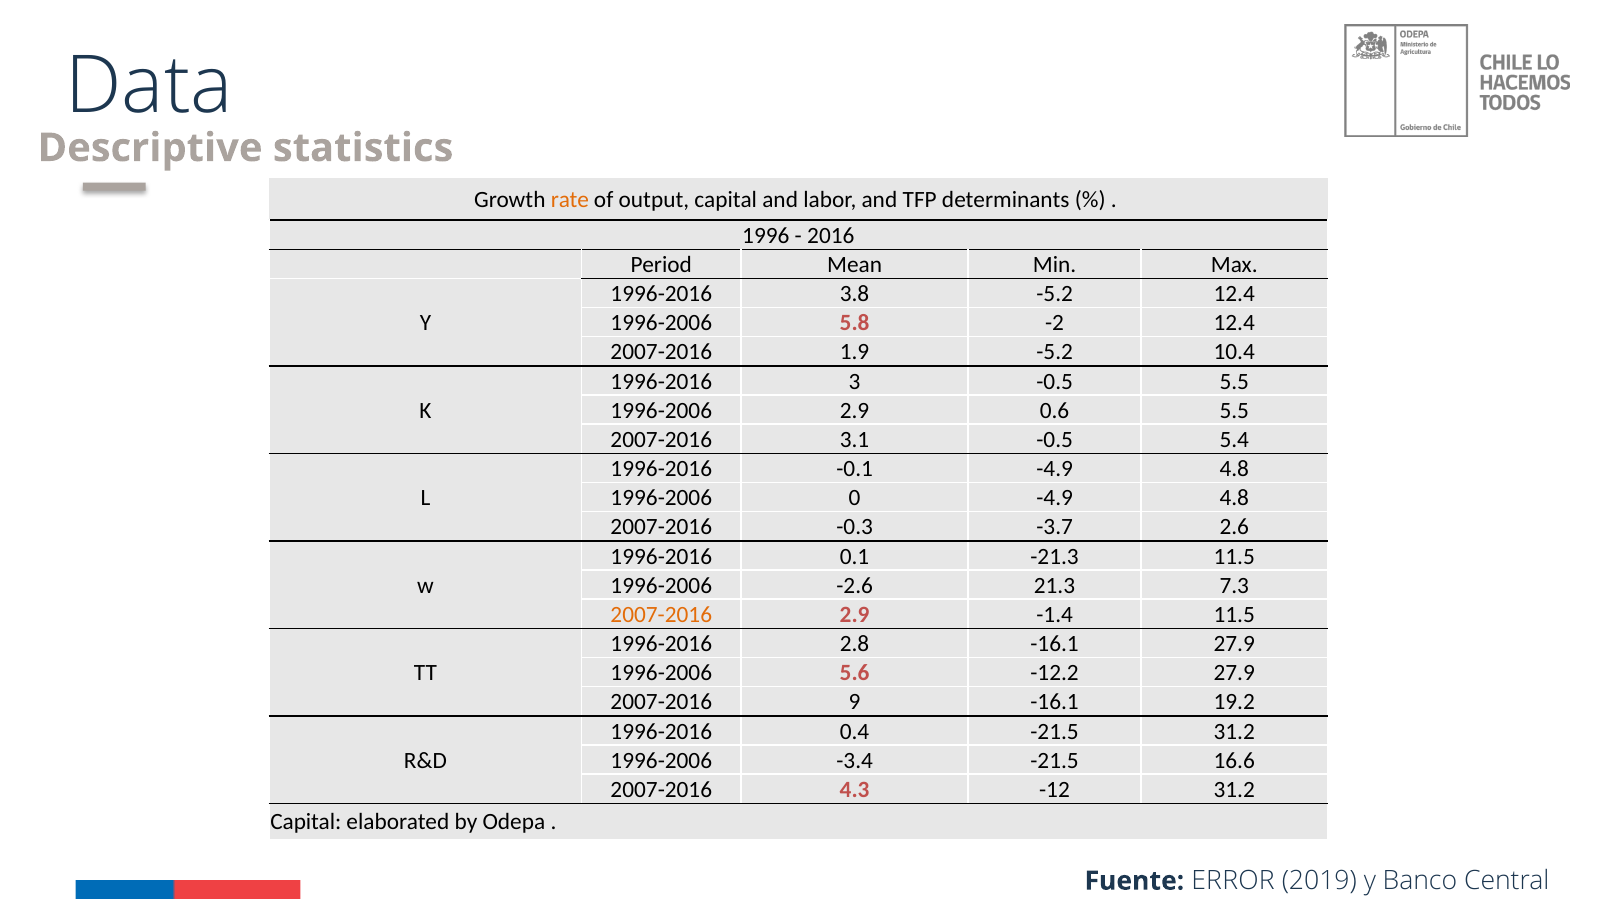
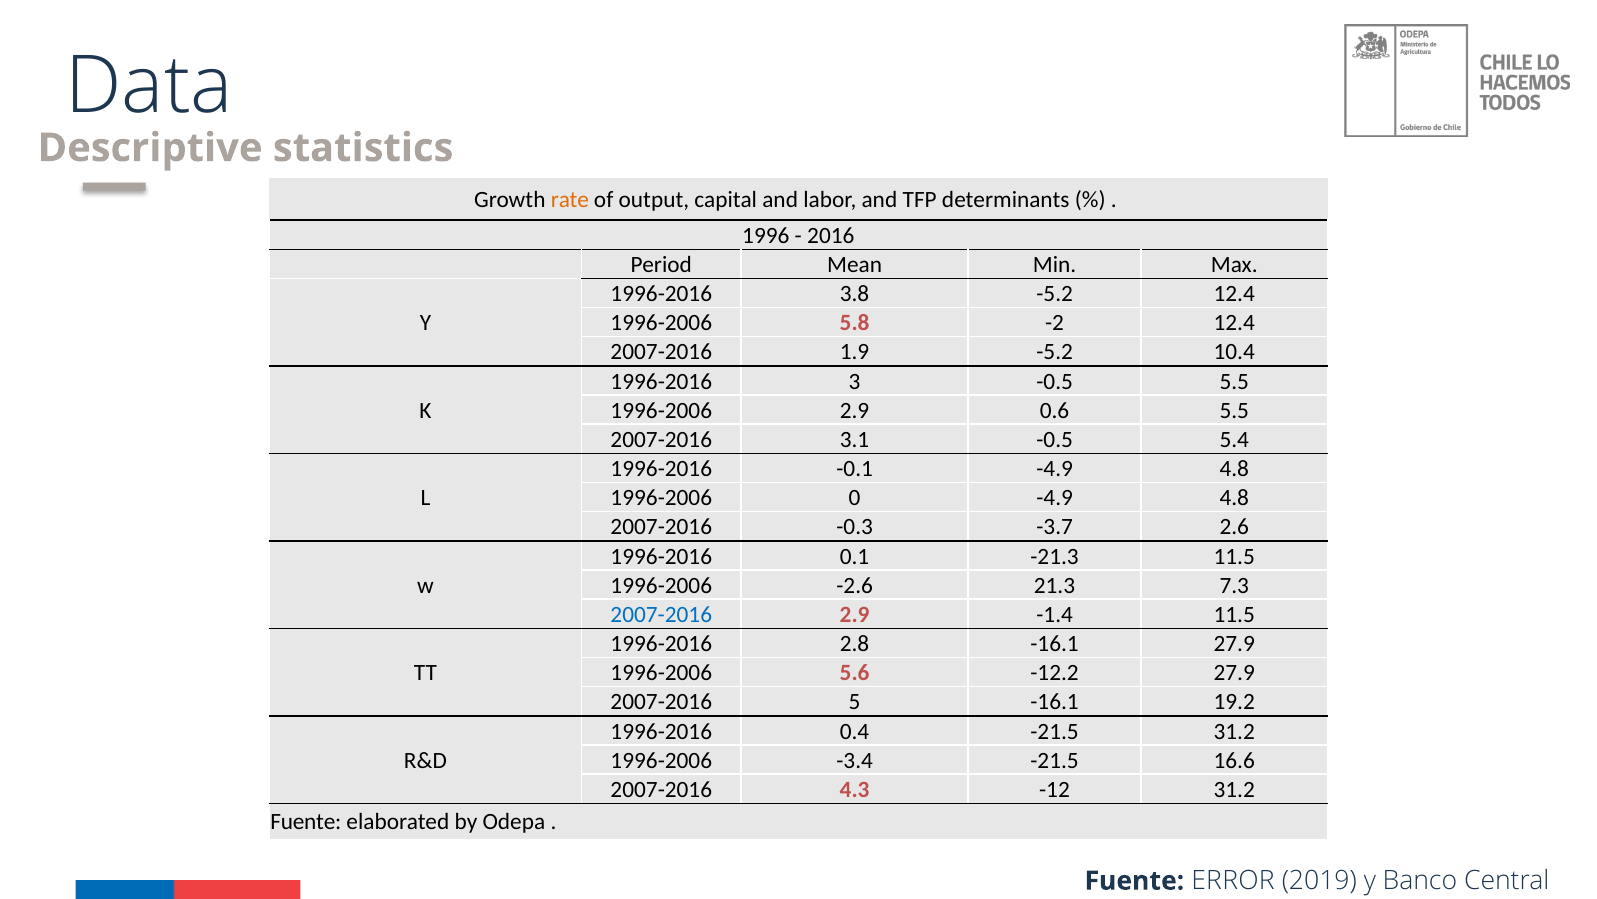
2007-2016 colour: orange -> blue (661, 614)
9: 9 -> 5 (855, 702)
Capital: Capital -> Fuente (306, 822)
